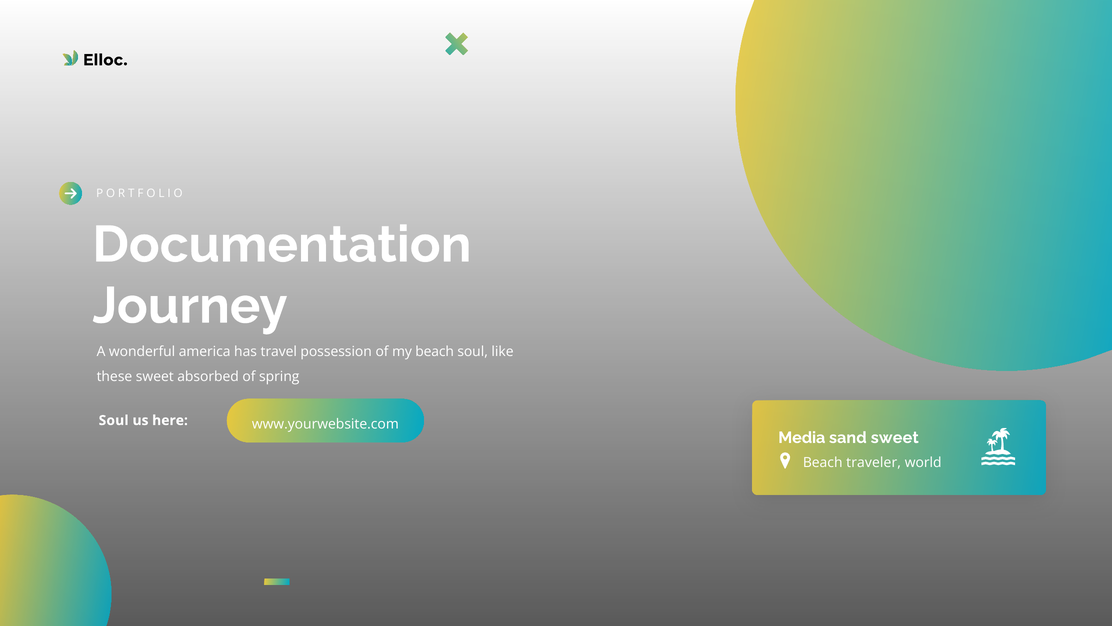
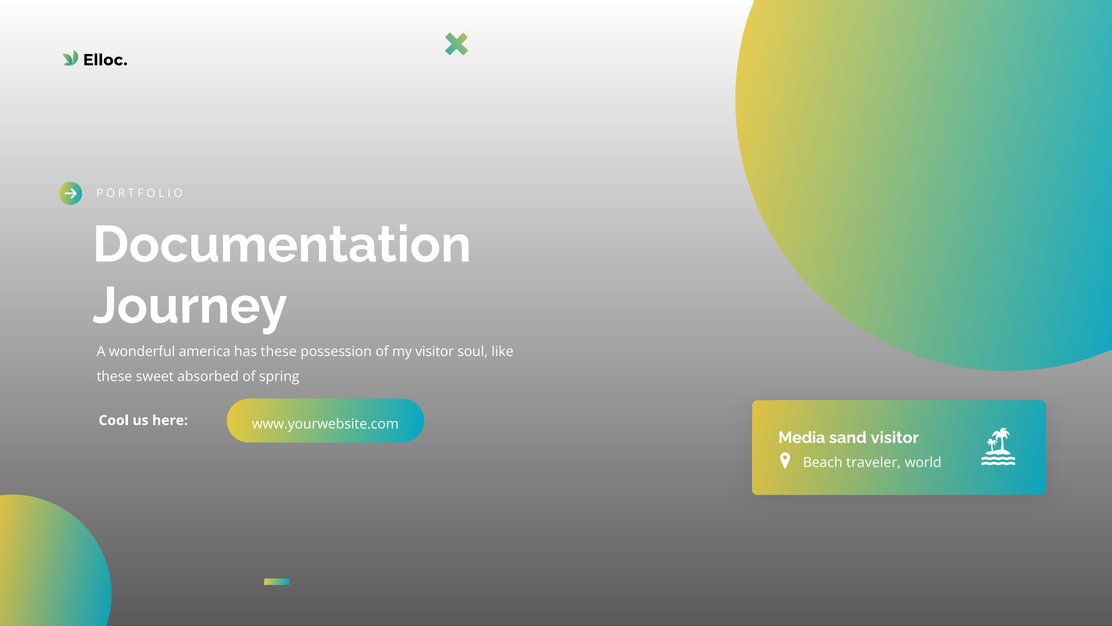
has travel: travel -> these (279, 351)
my beach: beach -> visitor (435, 351)
Soul: Soul -> Cool (114, 420)
sand sweet: sweet -> visitor (895, 437)
